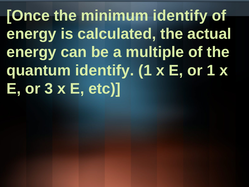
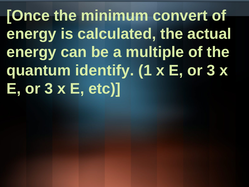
minimum identify: identify -> convert (180, 16)
1: 1 -> 3 (211, 70)
